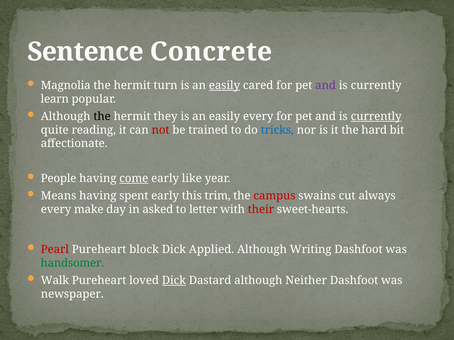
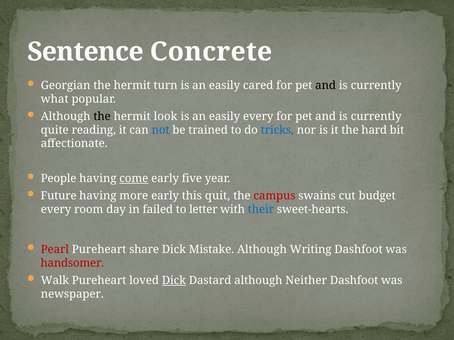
Magnolia: Magnolia -> Georgian (66, 85)
easily underline: present -> none (224, 85)
and colour: purple -> black (326, 85)
learn: learn -> what (55, 99)
they: they -> look (166, 117)
currently underline: present -> none (376, 117)
not colour: red -> blue (161, 130)
like: like -> five (192, 179)
Means: Means -> Future (59, 196)
spent: spent -> more (134, 196)
trim: trim -> quit (218, 196)
always: always -> budget (377, 196)
make: make -> room (89, 210)
asked: asked -> failed (158, 210)
their colour: red -> blue (261, 210)
block: block -> share (144, 250)
Applied: Applied -> Mistake (212, 250)
handsomer colour: green -> red (72, 263)
